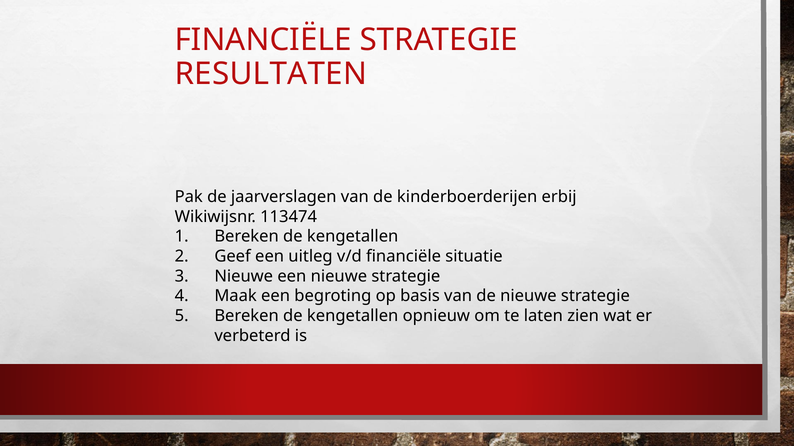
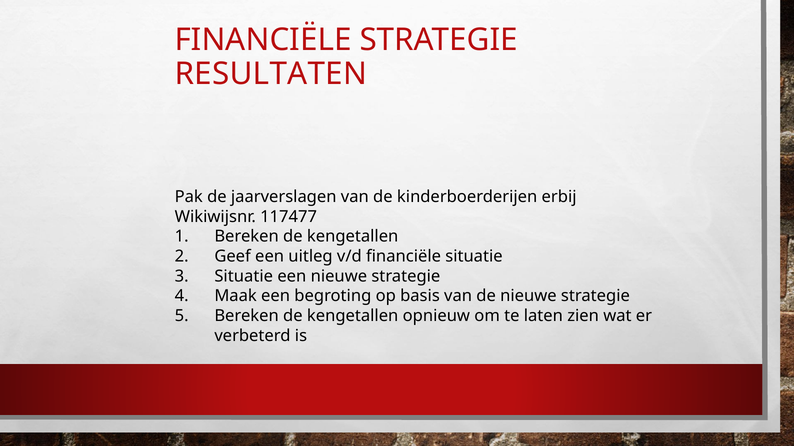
113474: 113474 -> 117477 (289, 217)
Nieuwe: Nieuwe -> Situatie (244, 277)
